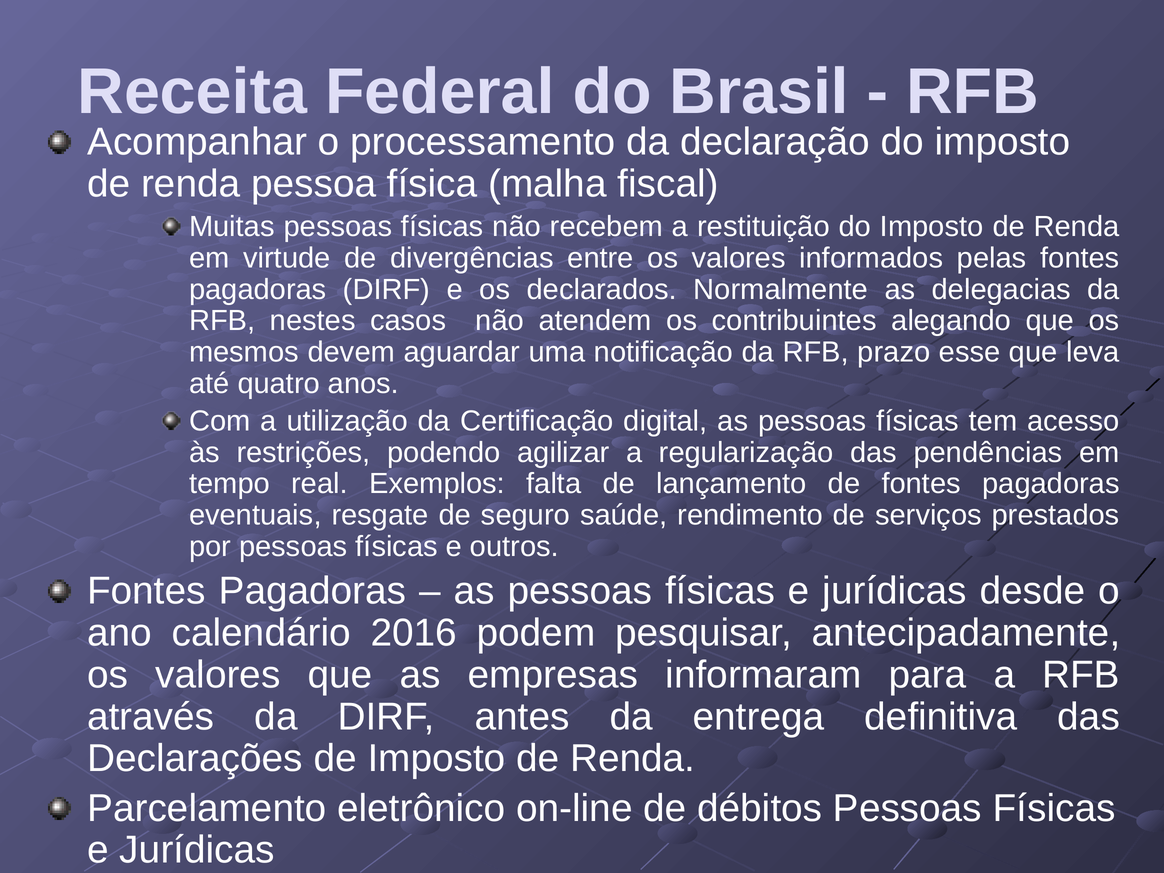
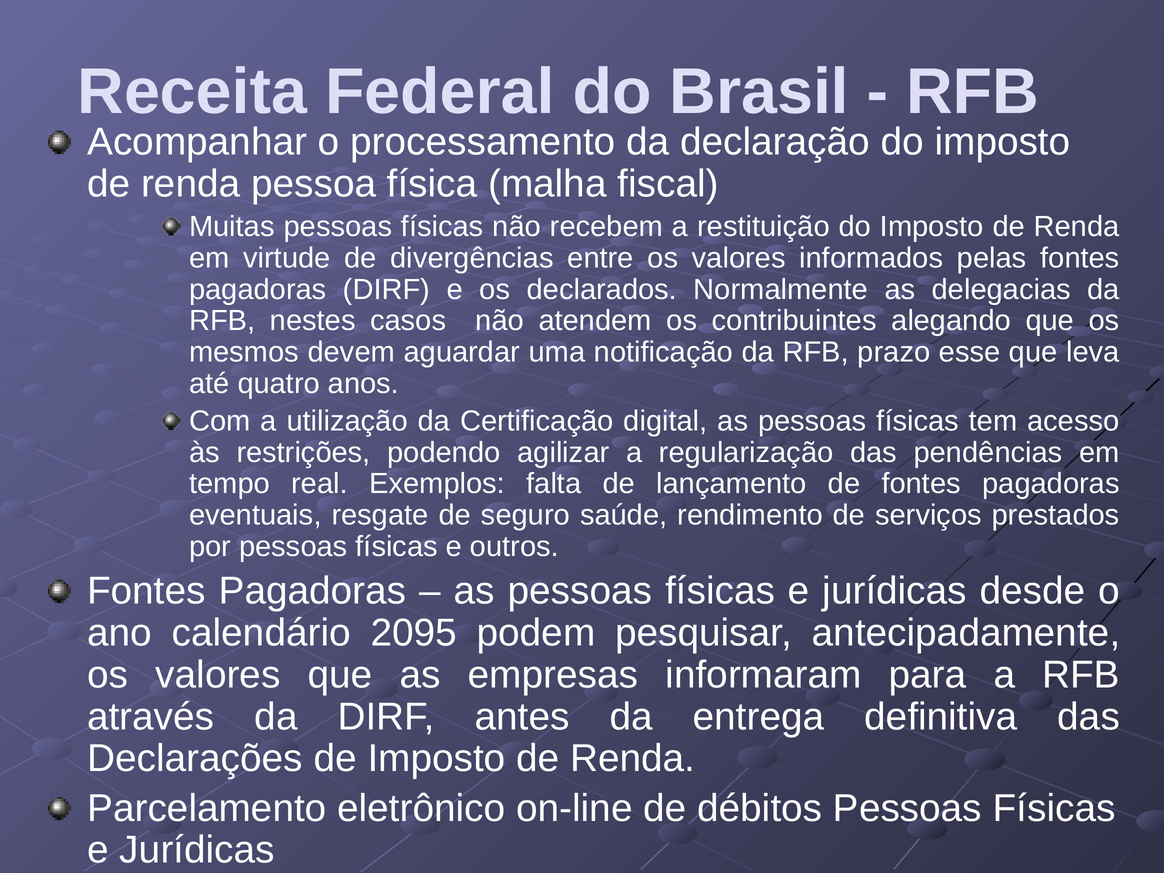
2016: 2016 -> 2095 (414, 633)
